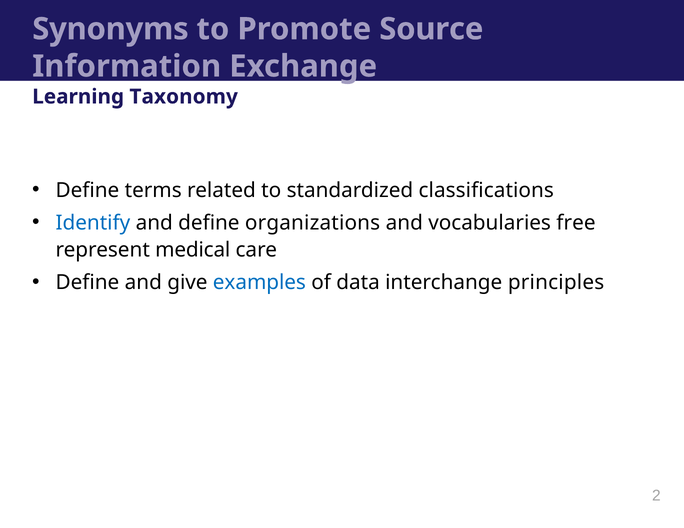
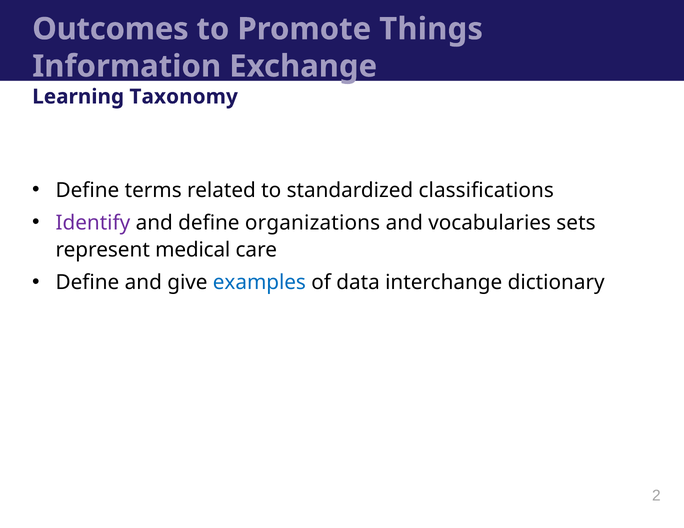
Synonyms: Synonyms -> Outcomes (110, 29)
Source: Source -> Things (431, 29)
Identify colour: blue -> purple (93, 223)
free: free -> sets (576, 223)
principles: principles -> dictionary (556, 283)
